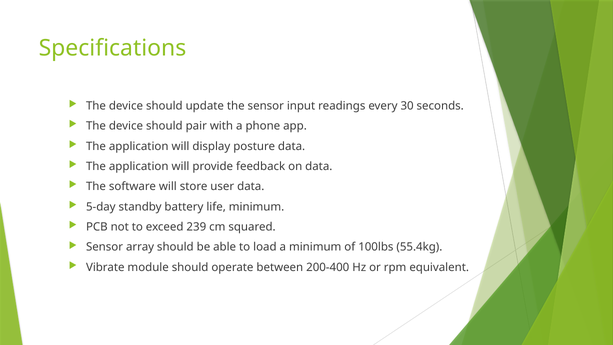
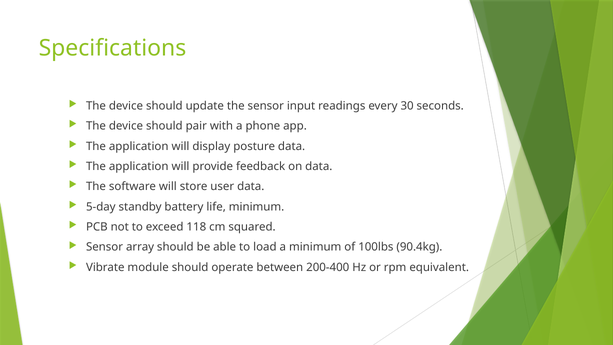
239: 239 -> 118 (196, 227)
55.4kg: 55.4kg -> 90.4kg (419, 247)
